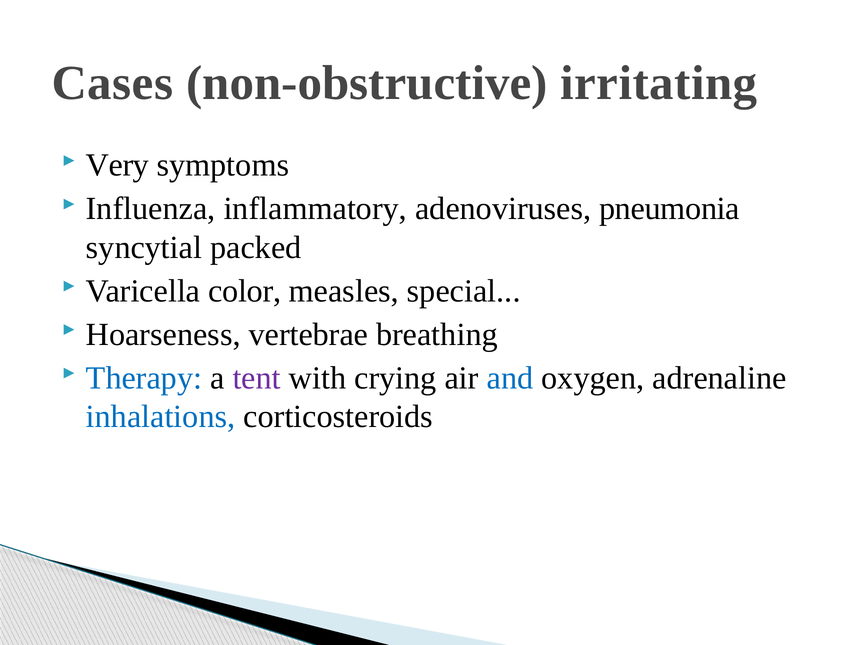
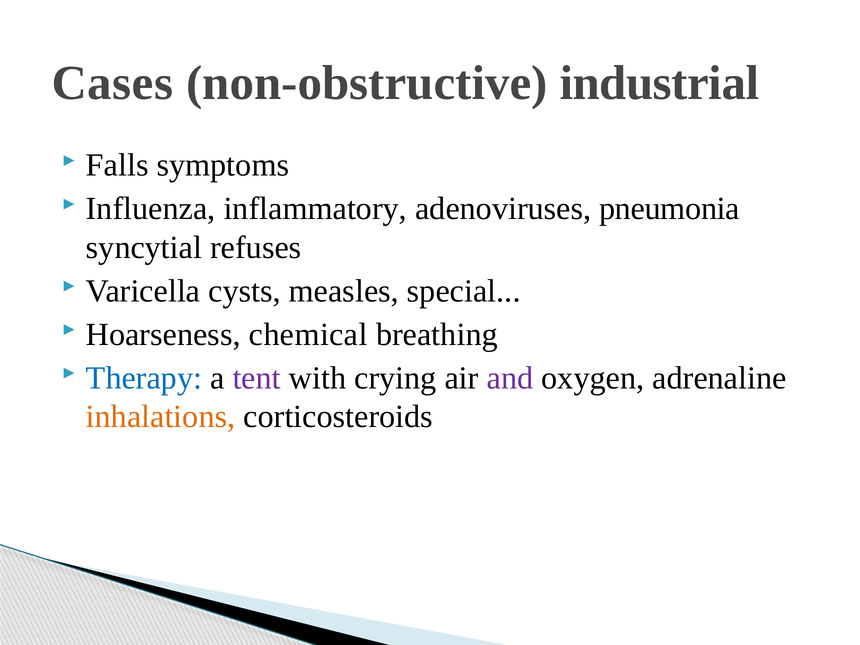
irritating: irritating -> industrial (659, 83)
Very: Very -> Falls (117, 165)
packed: packed -> refuses (256, 247)
color: color -> cysts (245, 291)
vertebrae: vertebrae -> chemical (308, 334)
and colour: blue -> purple (510, 378)
inhalations colour: blue -> orange (161, 417)
